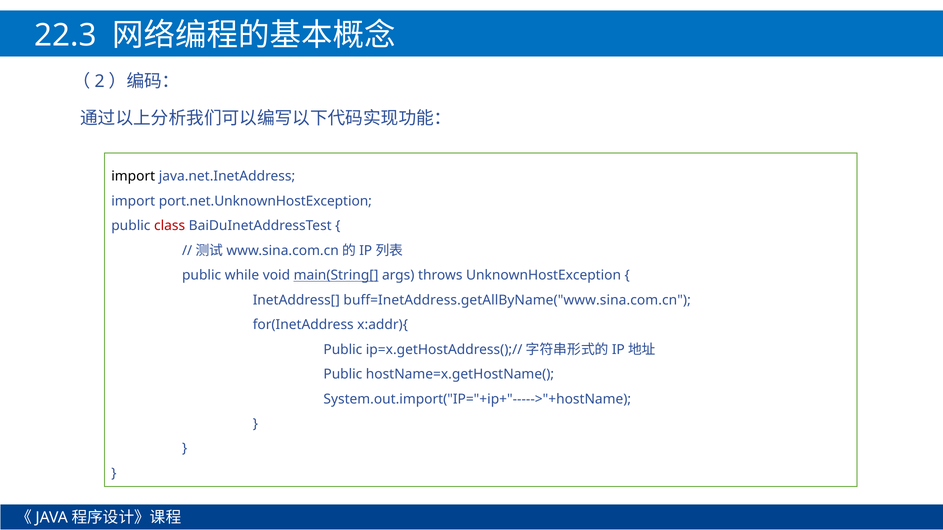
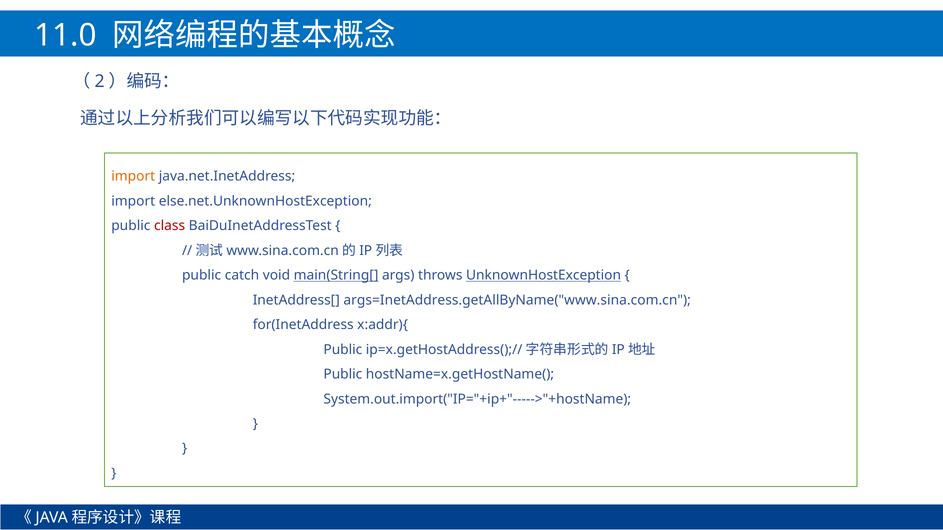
22.3: 22.3 -> 11.0 (65, 36)
import colour: black -> orange (133, 177)
port.net.UnknownHostException: port.net.UnknownHostException -> else.net.UnknownHostException (265, 201)
while: while -> catch (242, 276)
UnknownHostException underline: none -> present (544, 276)
buff=InetAddress.getAllByName("www.sina.com.cn: buff=InetAddress.getAllByName("www.sina.com.cn -> args=InetAddress.getAllByName("www.sina.com.cn (517, 300)
